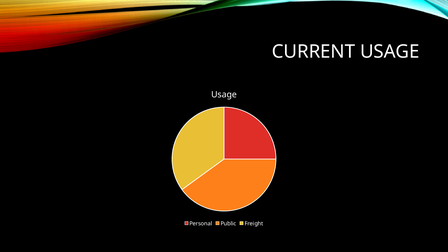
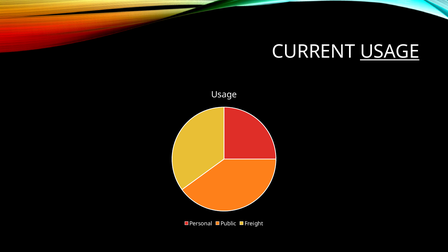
USAGE underline: none -> present (390, 52)
